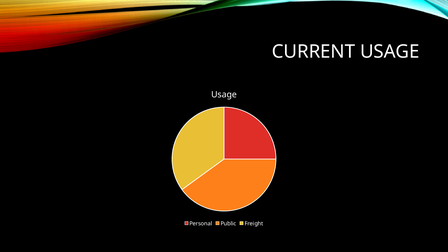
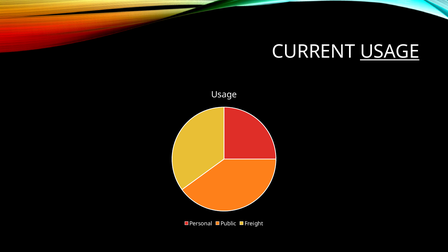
USAGE underline: none -> present (390, 52)
